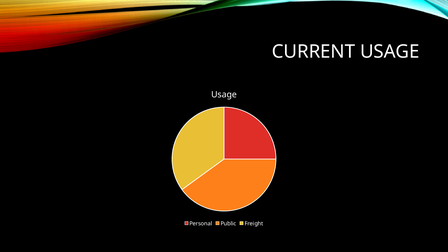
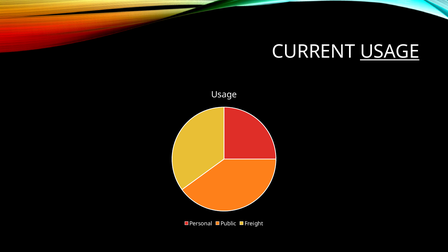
USAGE underline: none -> present (390, 52)
